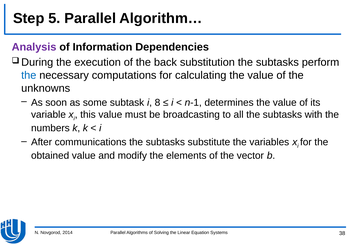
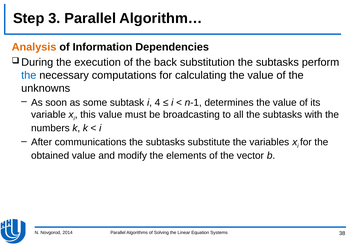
5: 5 -> 3 (54, 18)
Analysis colour: purple -> orange (34, 47)
8: 8 -> 4 (157, 103)
